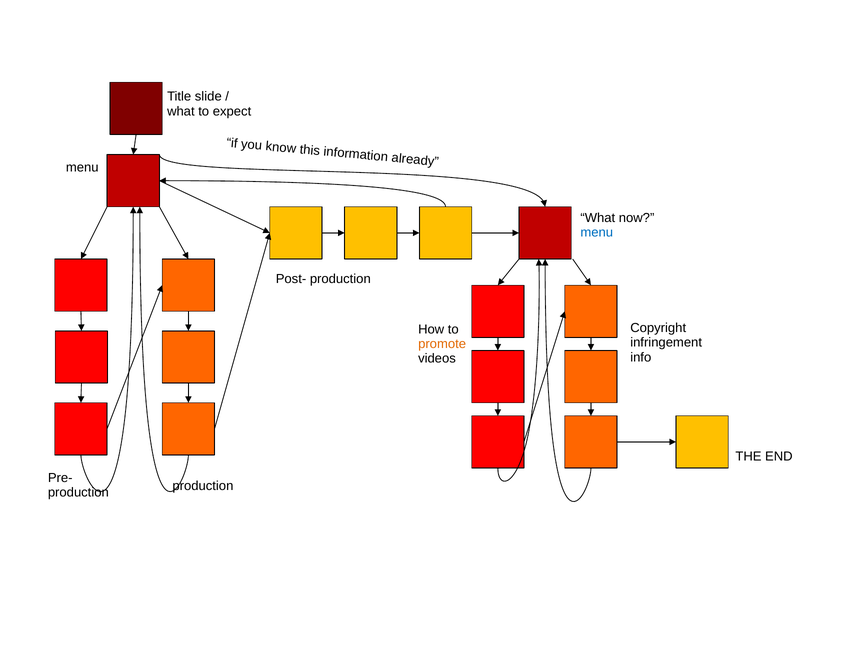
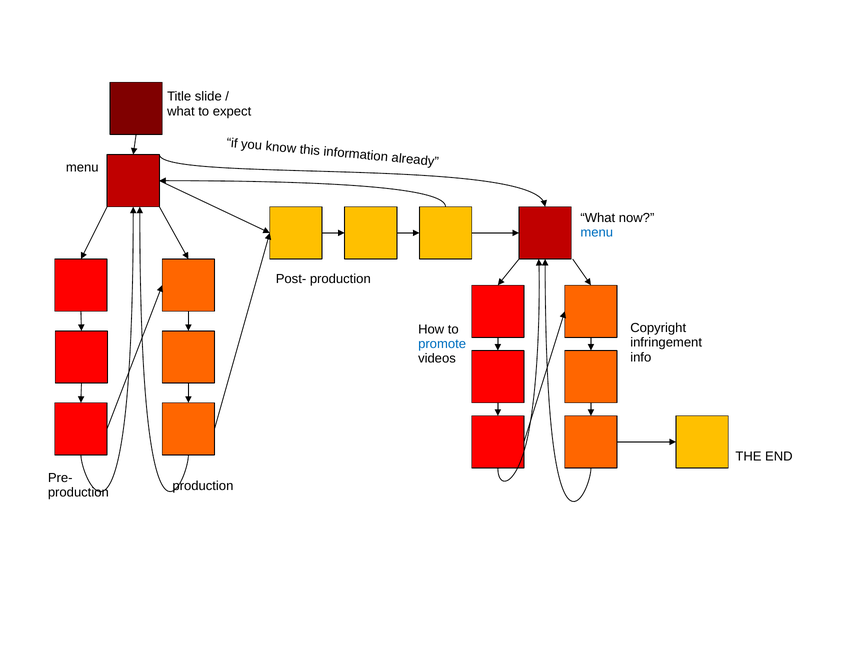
promote colour: orange -> blue (442, 344)
